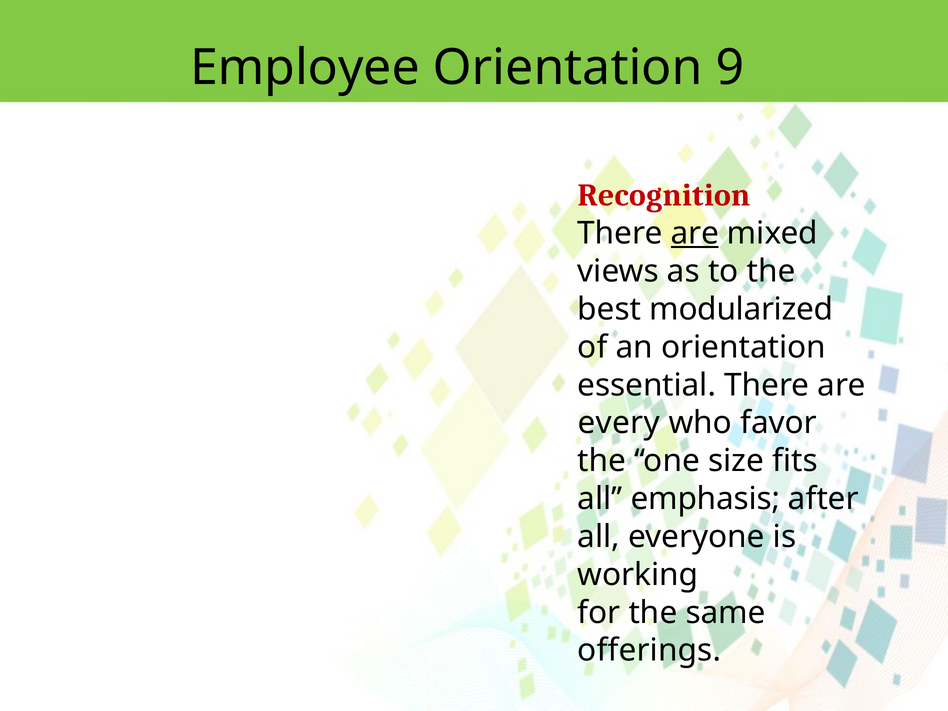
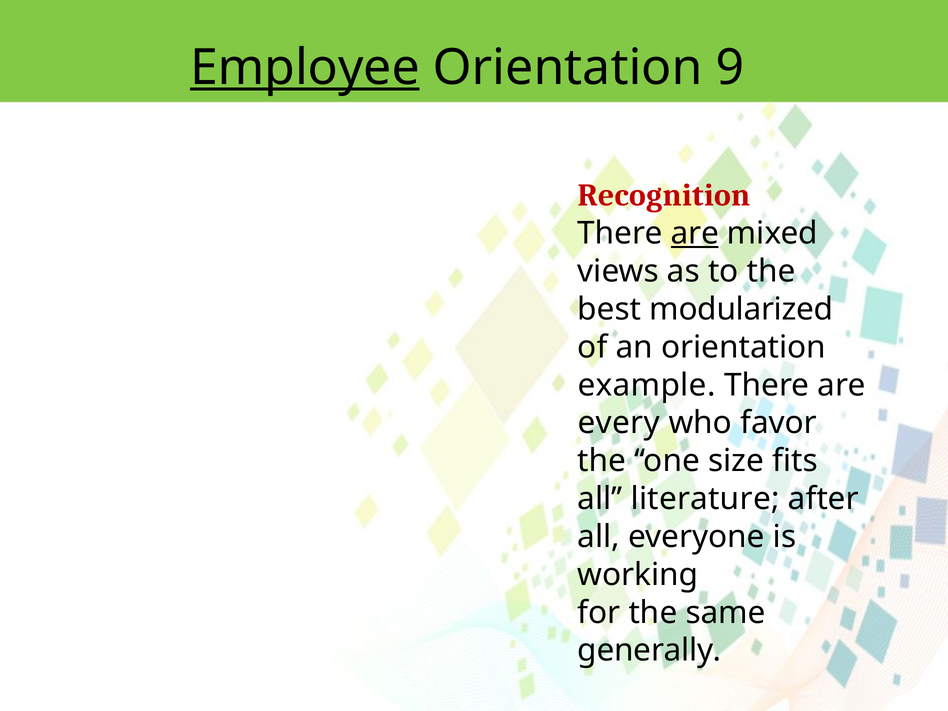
Employee underline: none -> present (305, 68)
essential: essential -> example (647, 385)
emphasis: emphasis -> literature (705, 499)
offerings: offerings -> generally (649, 651)
